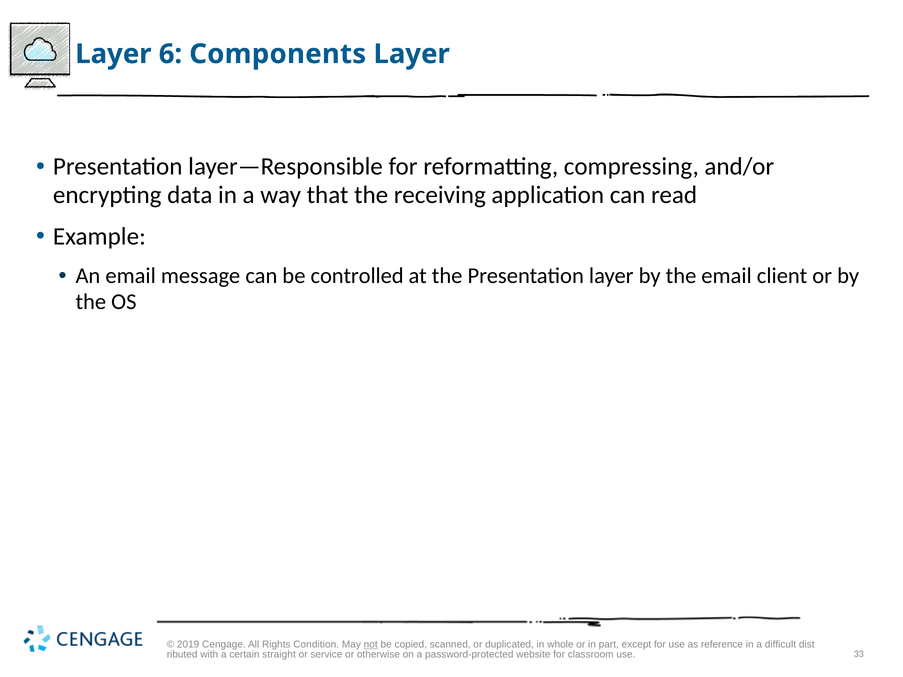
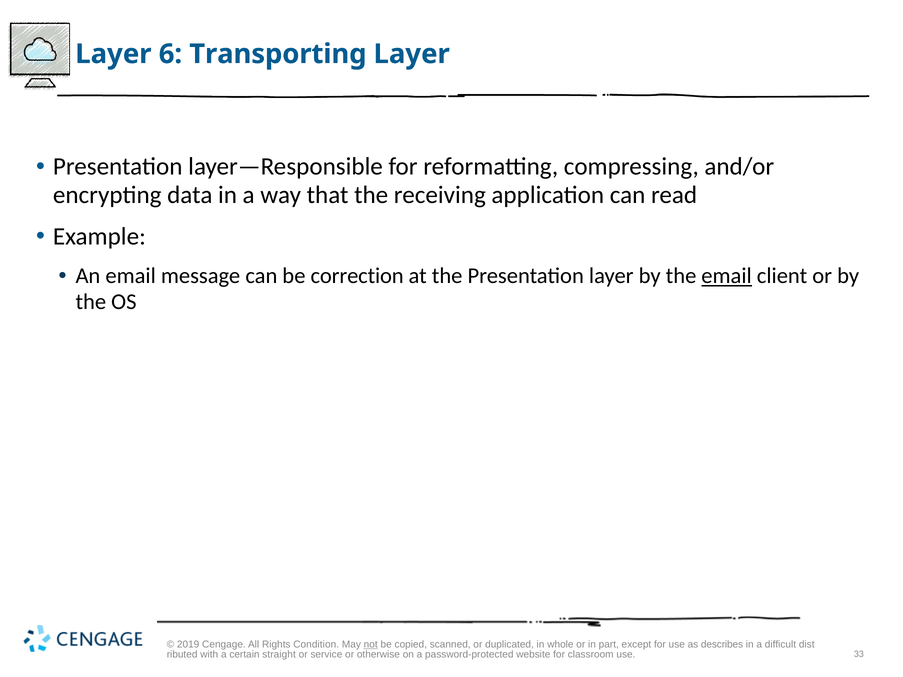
Components: Components -> Transporting (278, 54)
controlled: controlled -> correction (357, 276)
email underline: none -> present (727, 276)
reference: reference -> describes (722, 645)
